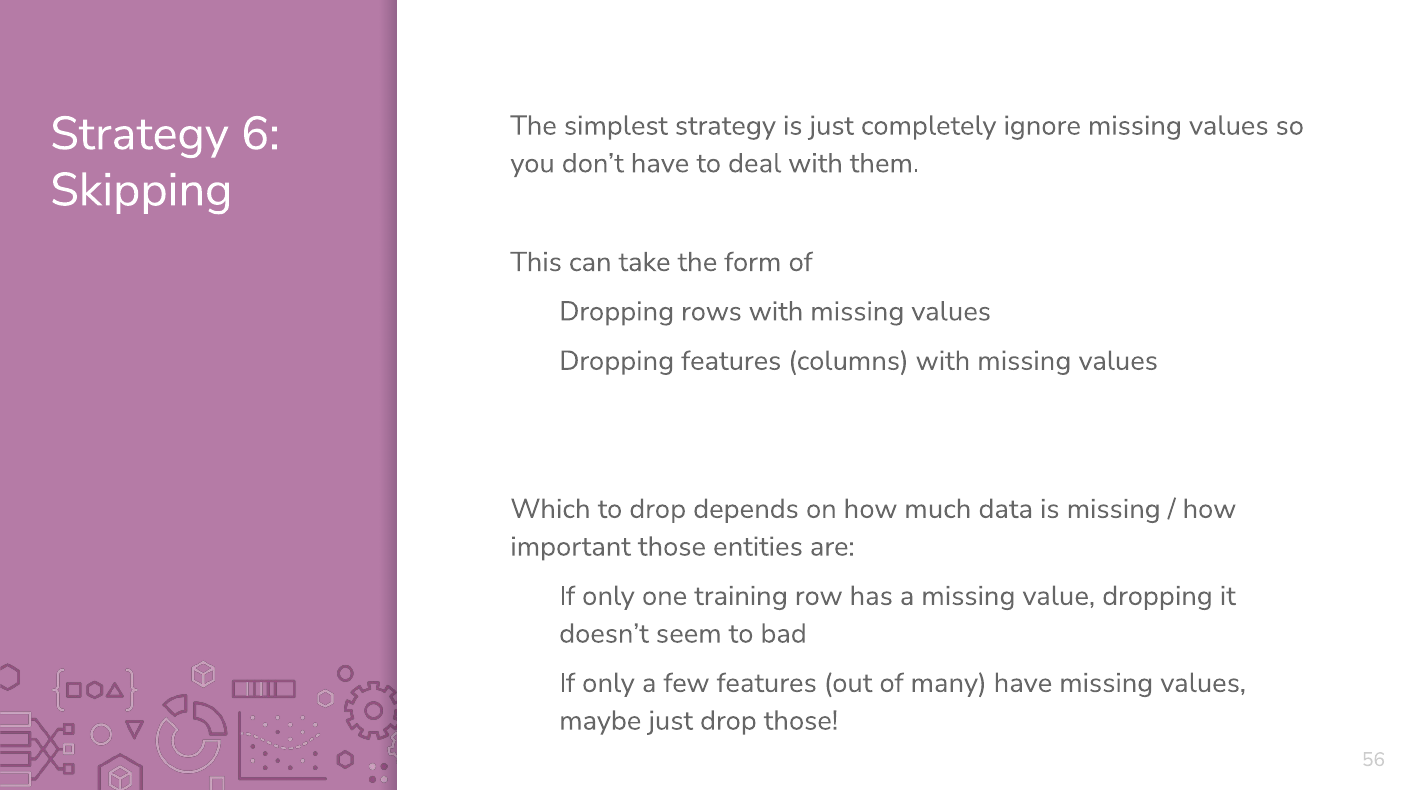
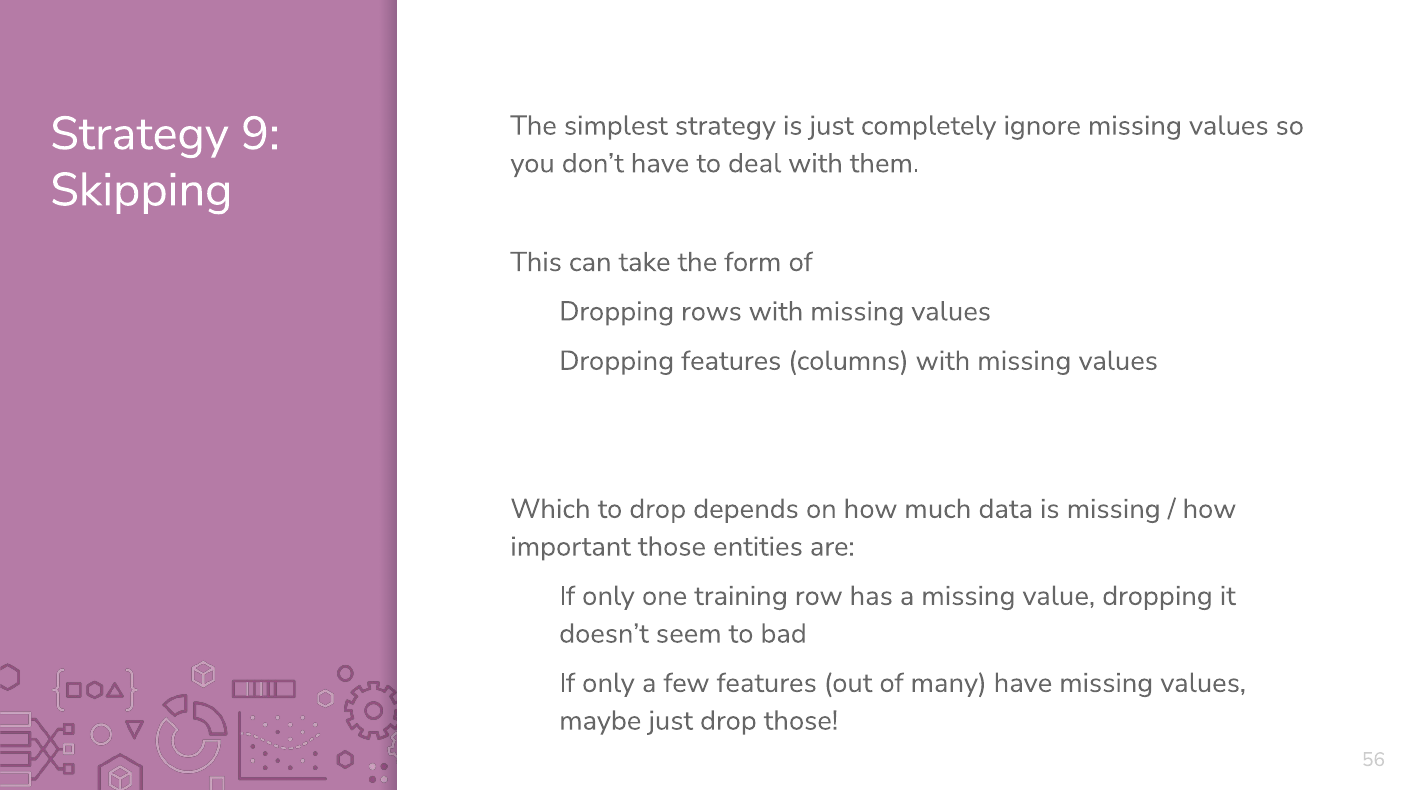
6: 6 -> 9 (260, 134)
